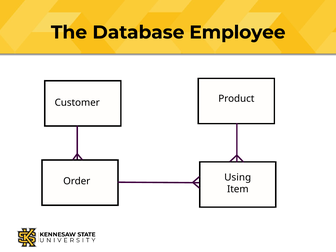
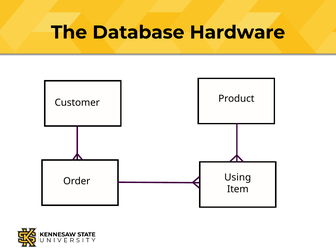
Employee: Employee -> Hardware (237, 32)
